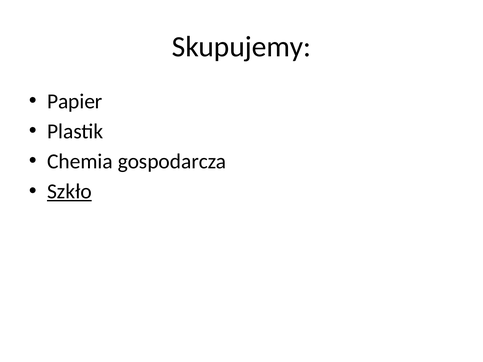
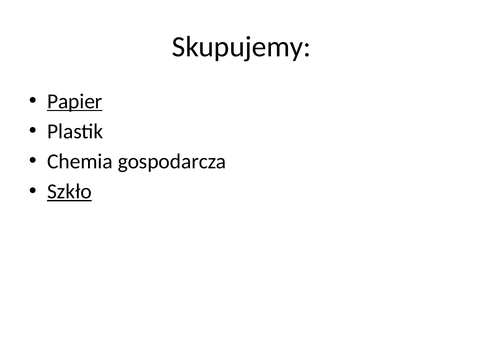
Papier underline: none -> present (75, 101)
